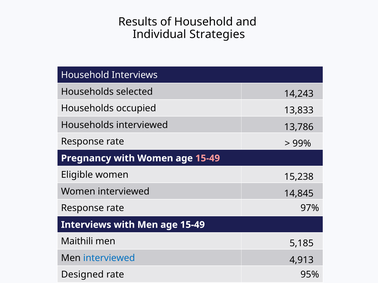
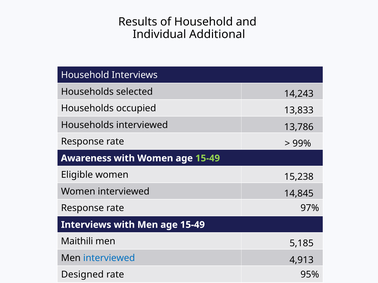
Strategies: Strategies -> Additional (217, 34)
Pregnancy: Pregnancy -> Awareness (86, 159)
15-49 colour: pink -> light green (208, 159)
